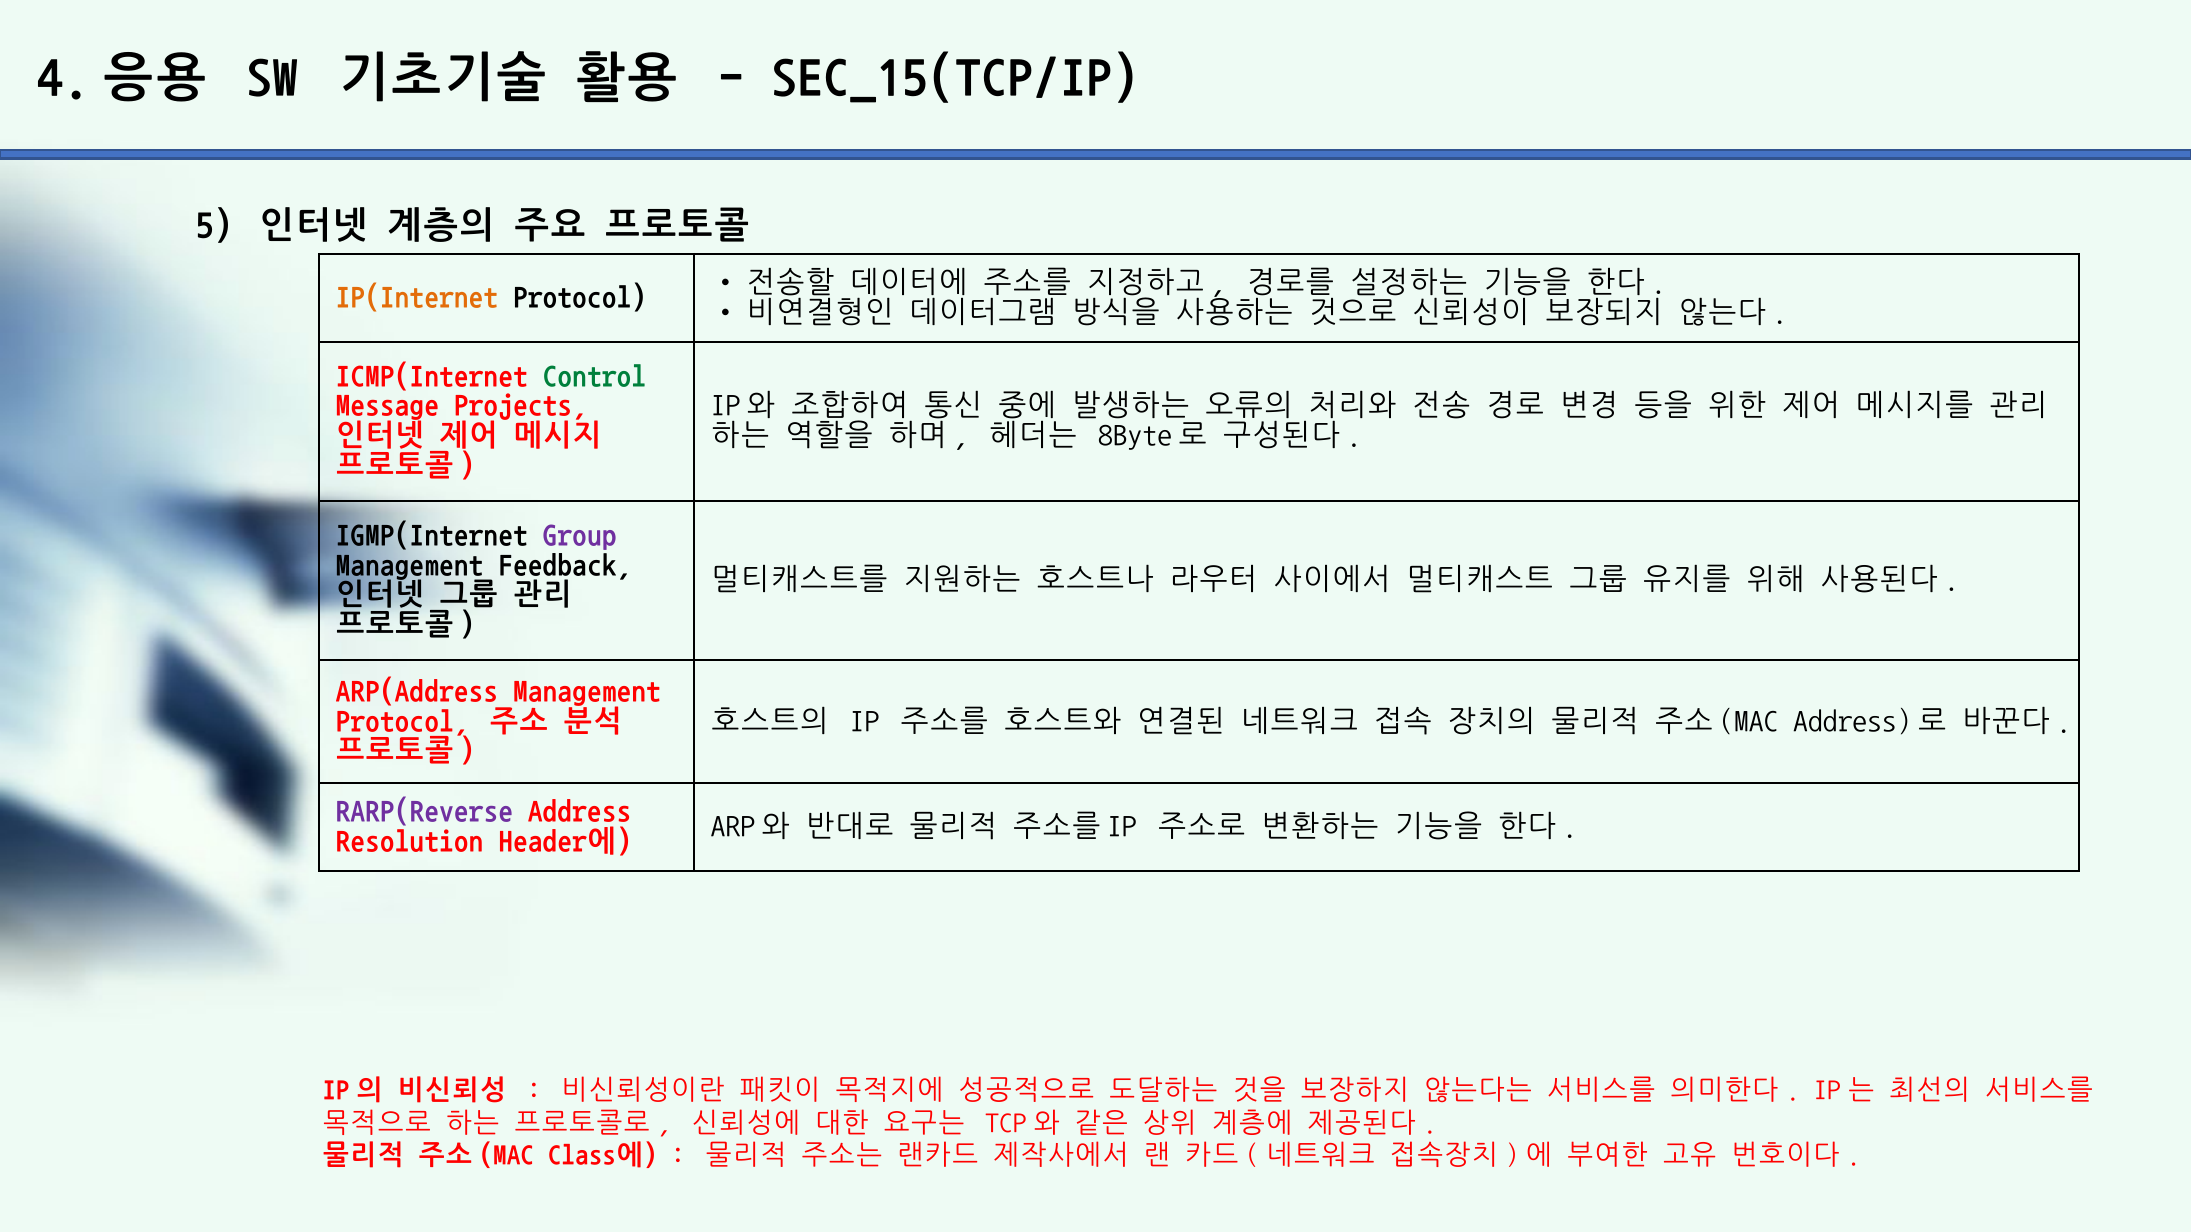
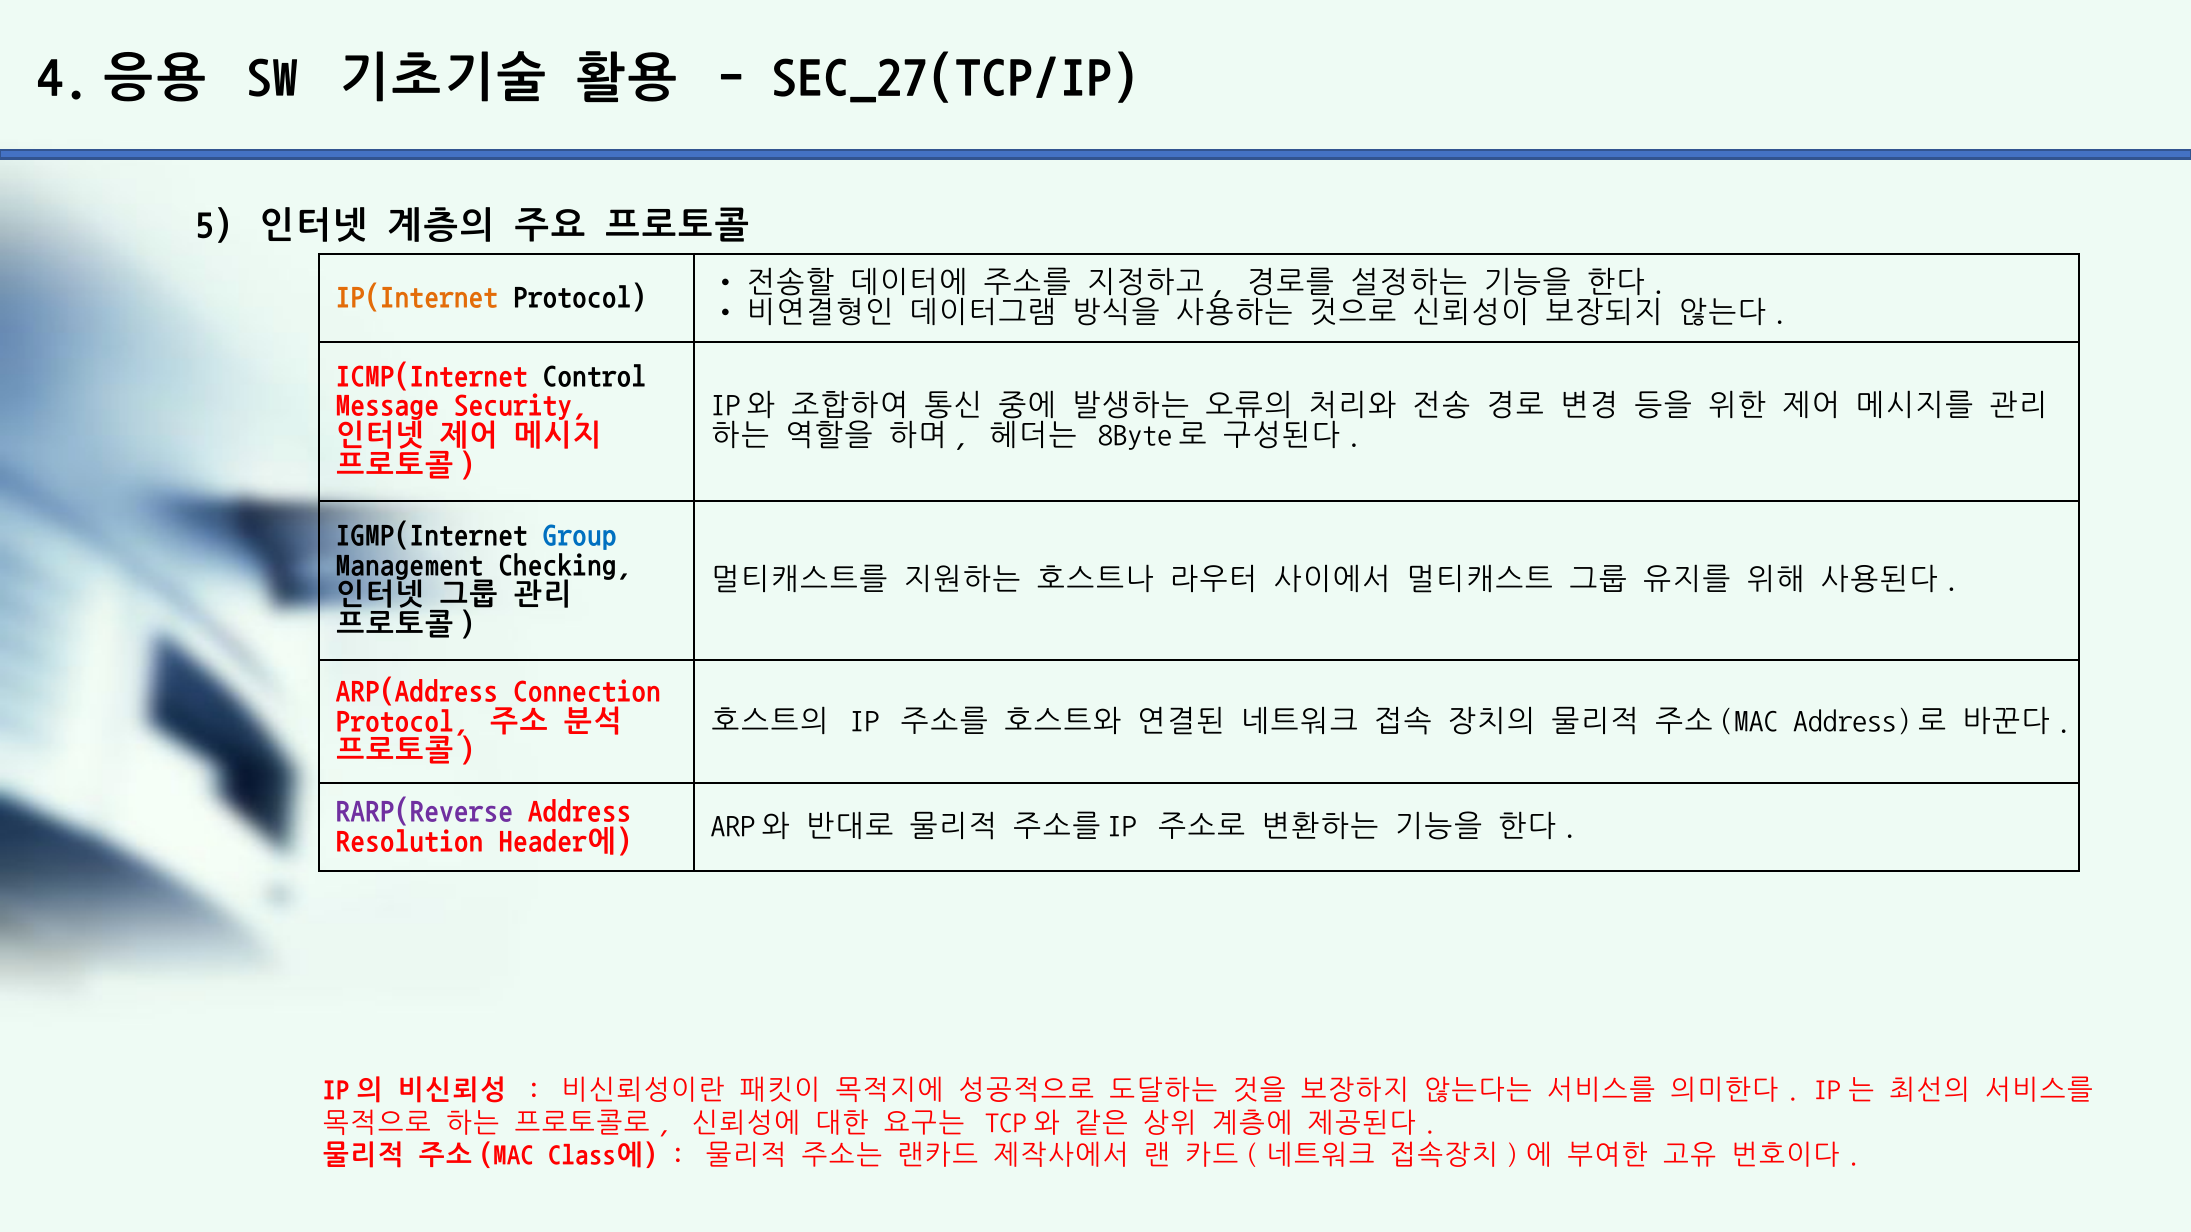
SEC_15(TCP/IP: SEC_15(TCP/IP -> SEC_27(TCP/IP (955, 76)
Control colour: green -> black (594, 376)
Projects: Projects -> Security (520, 405)
Group colour: purple -> blue (580, 535)
Feedback: Feedback -> Checking (565, 564)
ARP(Address Management: Management -> Connection (587, 691)
